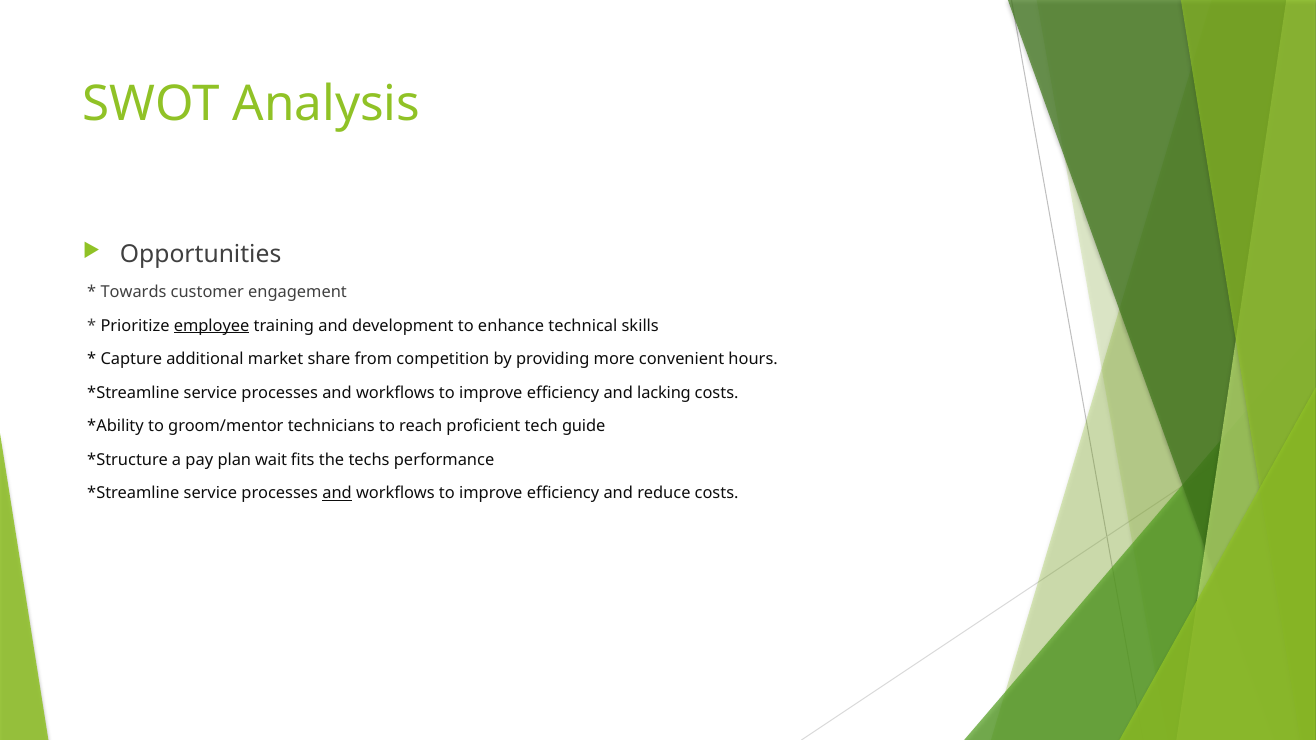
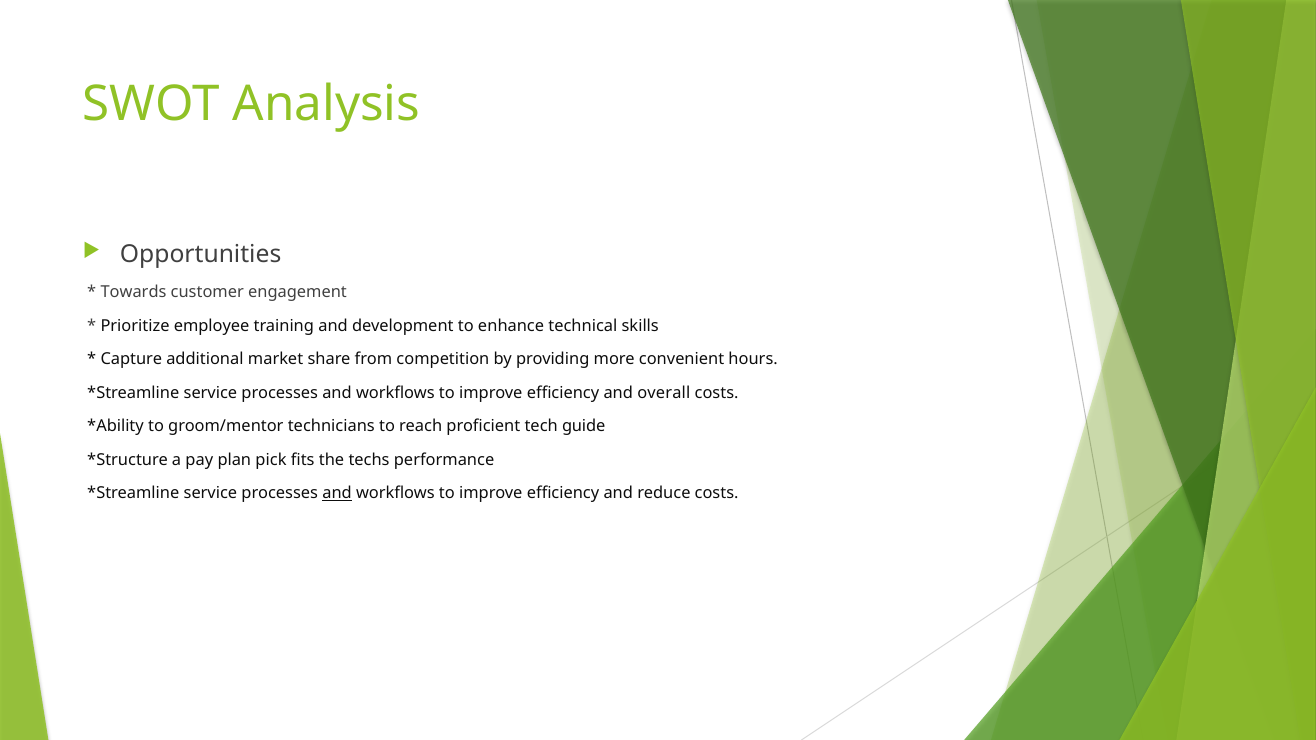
employee underline: present -> none (212, 326)
lacking: lacking -> overall (664, 393)
wait: wait -> pick (271, 460)
